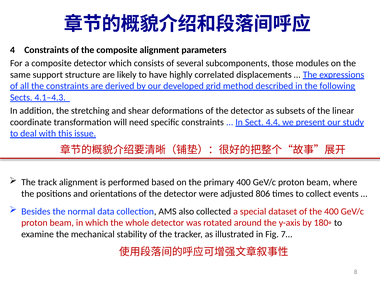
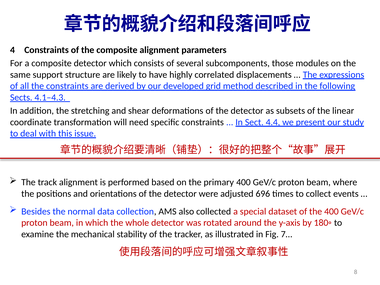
806: 806 -> 696 (263, 194)
